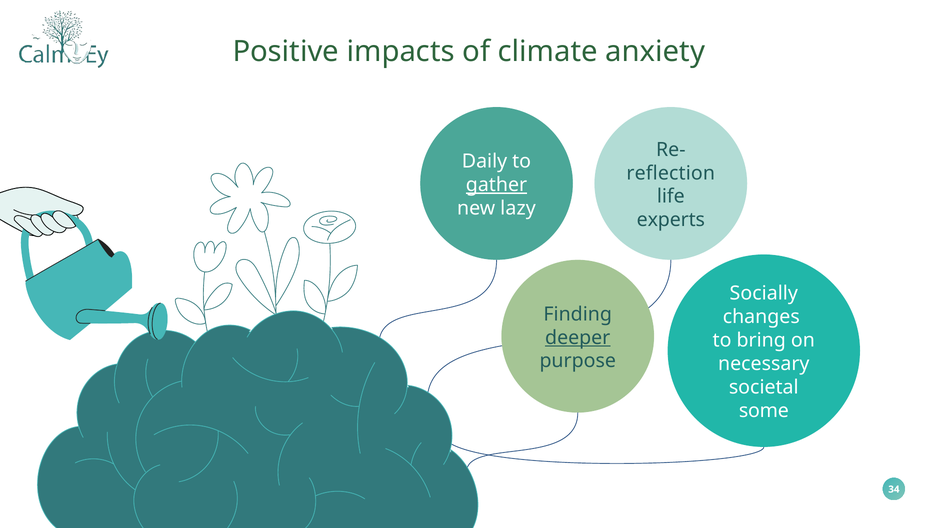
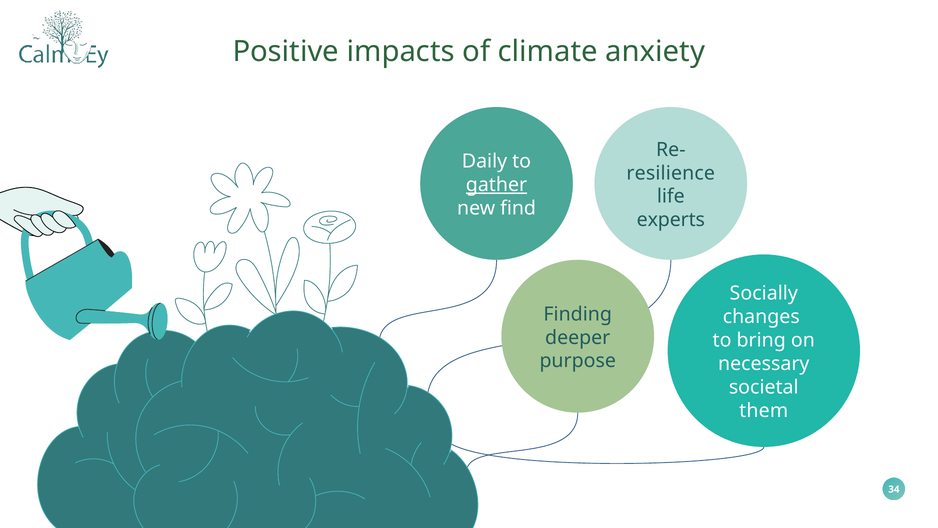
reflection: reflection -> resilience (671, 173)
lazy: lazy -> find (518, 208)
deeper underline: present -> none (578, 337)
some: some -> them (764, 410)
